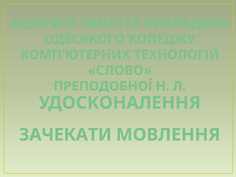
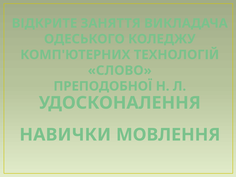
ЗАЧЕКАТИ: ЗАЧЕКАТИ -> НАВИЧКИ (65, 135)
